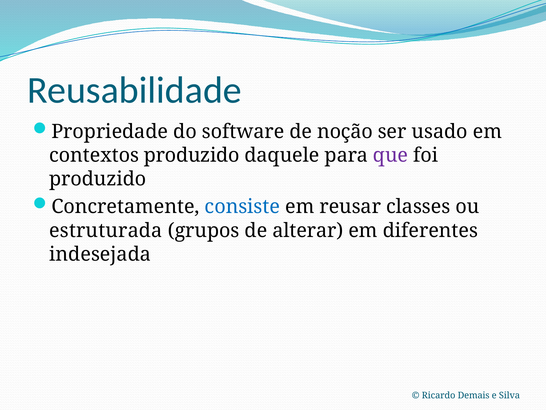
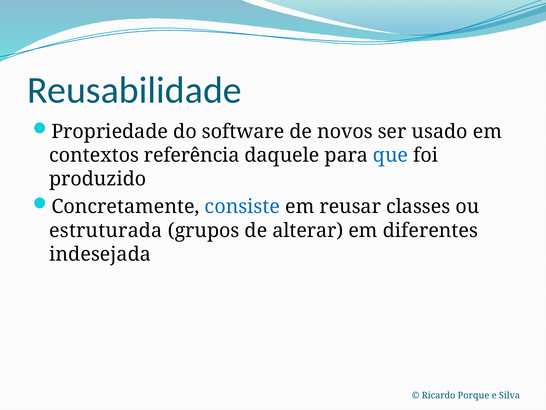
noção: noção -> novos (345, 131)
contextos produzido: produzido -> referência (192, 155)
que colour: purple -> blue (391, 155)
Demais: Demais -> Porque (474, 395)
